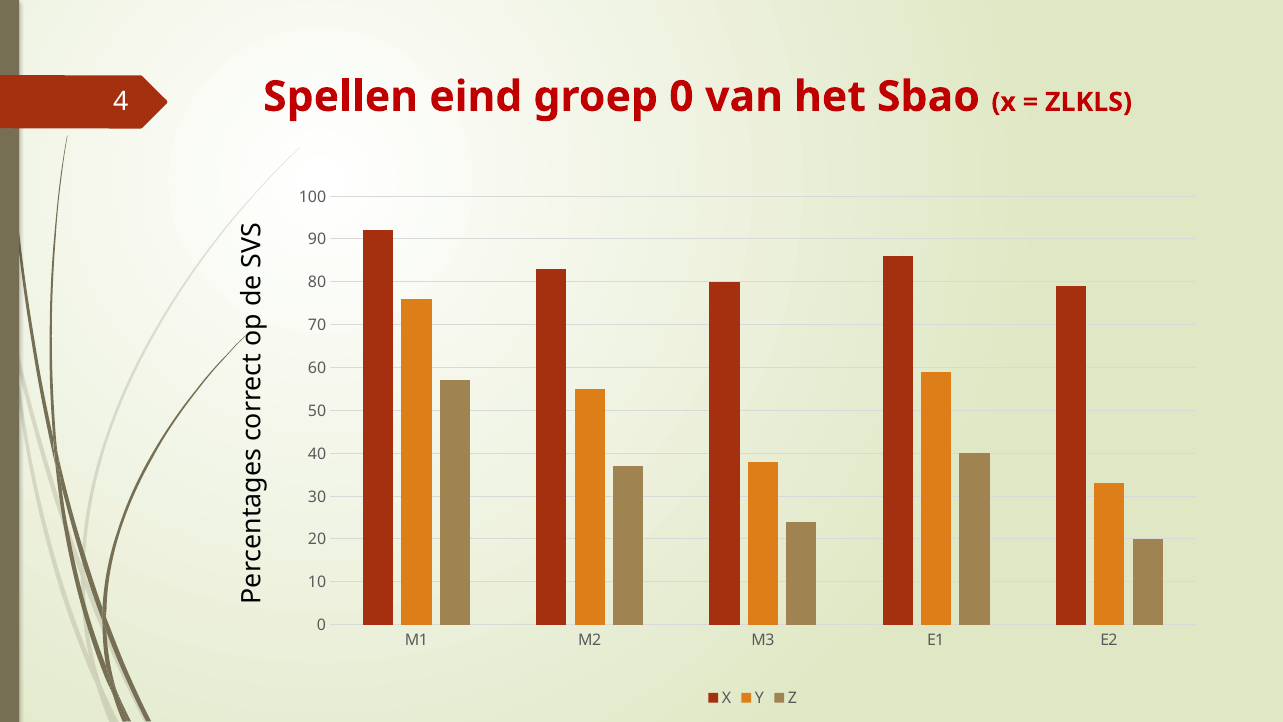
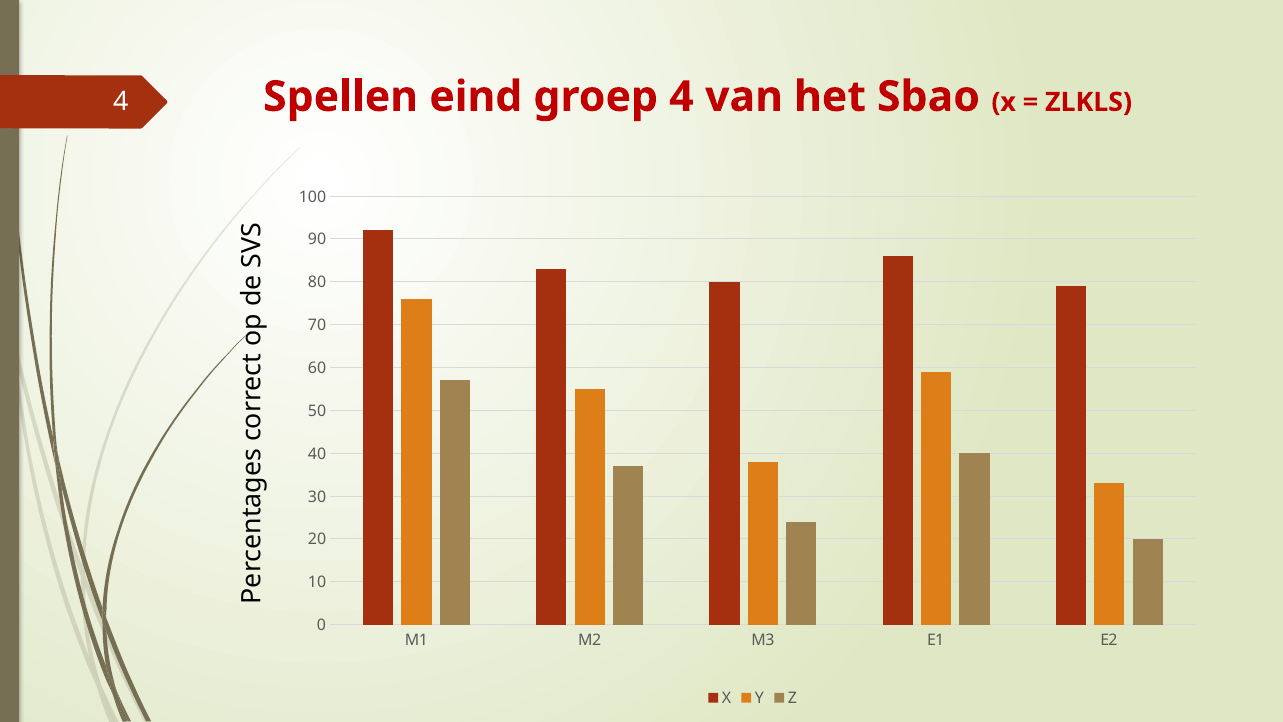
groep 0: 0 -> 4 (681, 97)
